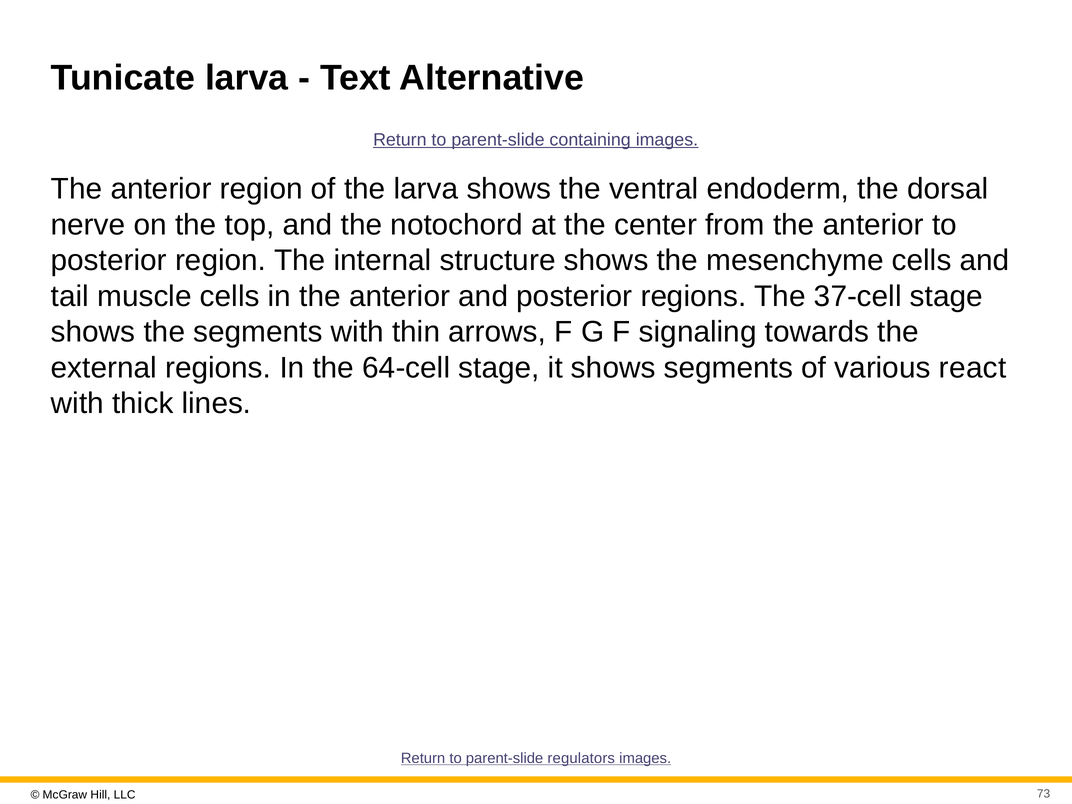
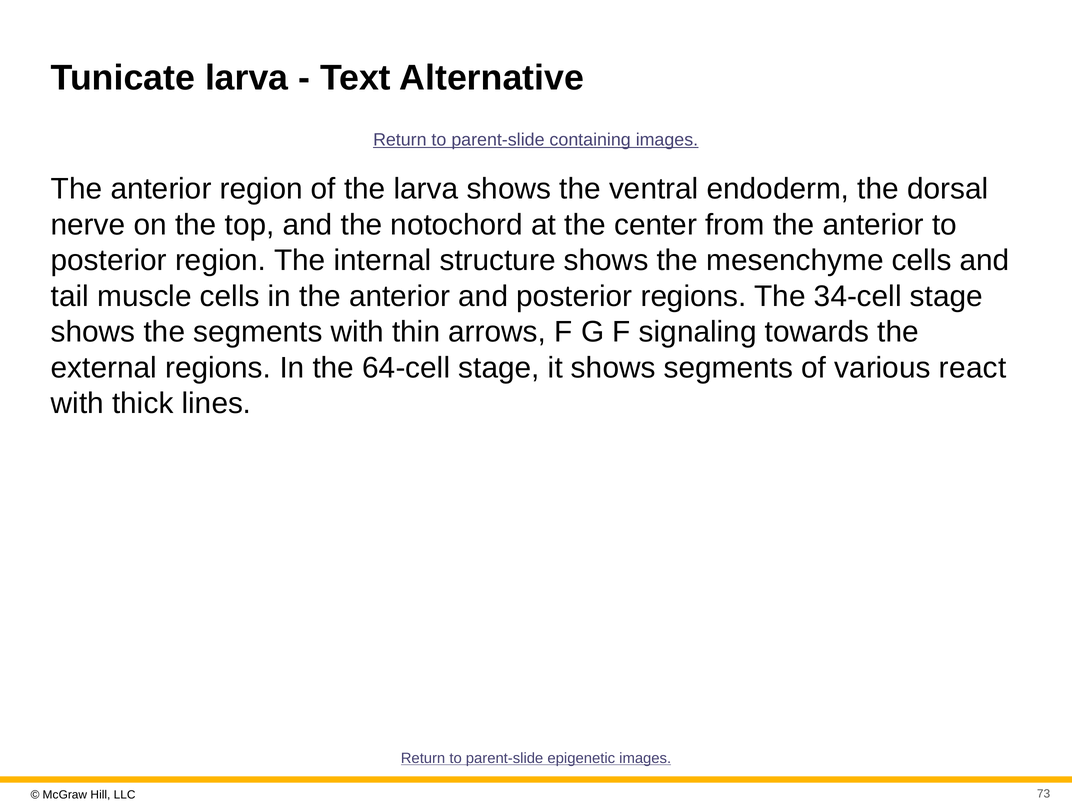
37-cell: 37-cell -> 34-cell (858, 296)
regulators: regulators -> epigenetic (581, 758)
